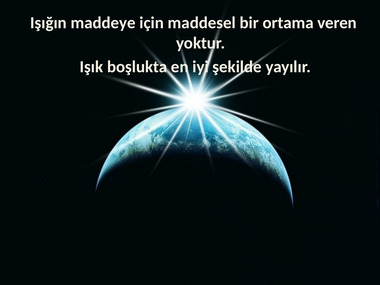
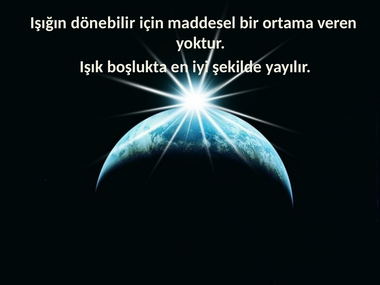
maddeye: maddeye -> dönebilir (103, 23)
